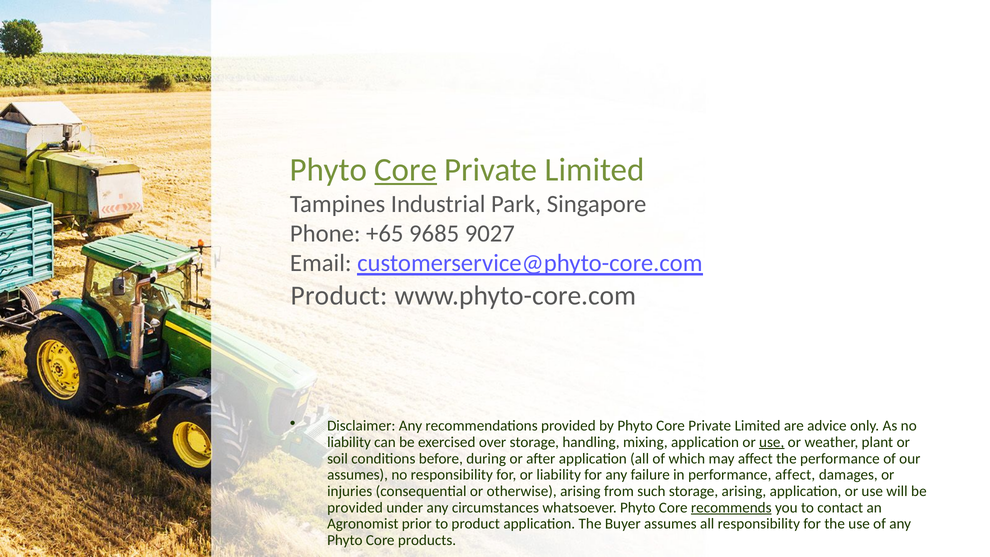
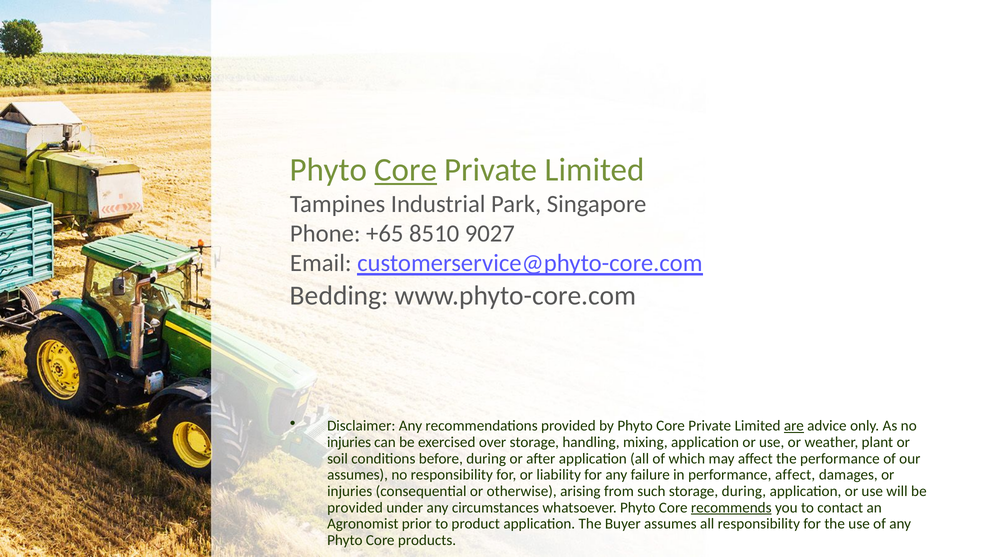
9685: 9685 -> 8510 (434, 234)
Product: Product -> Bedding (339, 295)
are underline: none -> present (794, 426)
liability: liability -> injuries (349, 442)
use underline: present -> none (772, 442)
storage arising: arising -> during (744, 491)
